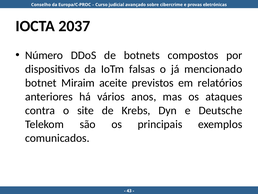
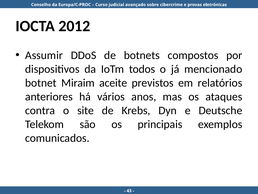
2037: 2037 -> 2012 (74, 26)
Número: Número -> Assumir (44, 55)
falsas: falsas -> todos (142, 69)
